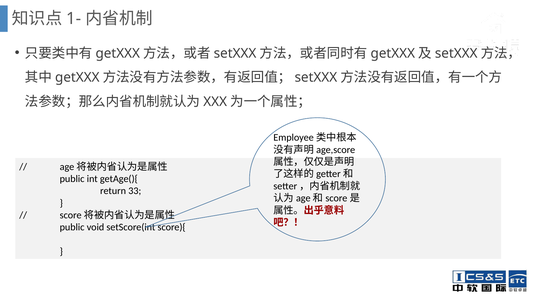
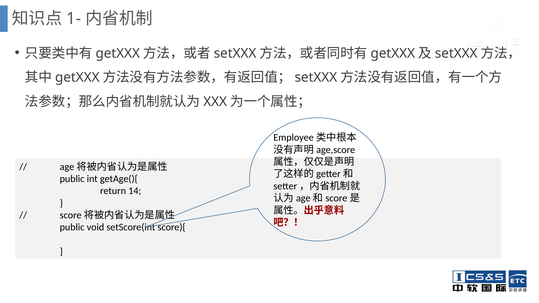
33: 33 -> 14 (135, 191)
